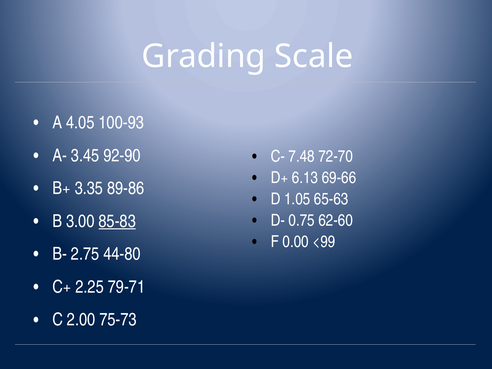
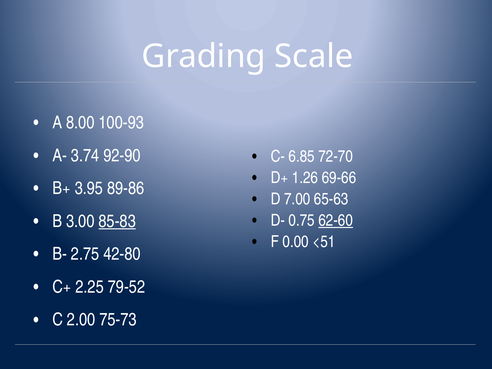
4.05: 4.05 -> 8.00 (80, 123)
3.45: 3.45 -> 3.74 (85, 155)
7.48: 7.48 -> 6.85 (302, 156)
6.13: 6.13 -> 1.26 (305, 178)
3.35: 3.35 -> 3.95 (89, 188)
1.05: 1.05 -> 7.00 (297, 199)
62-60 underline: none -> present (336, 220)
<99: <99 -> <51 (324, 242)
44-80: 44-80 -> 42-80 (122, 254)
79-71: 79-71 -> 79-52 (126, 287)
